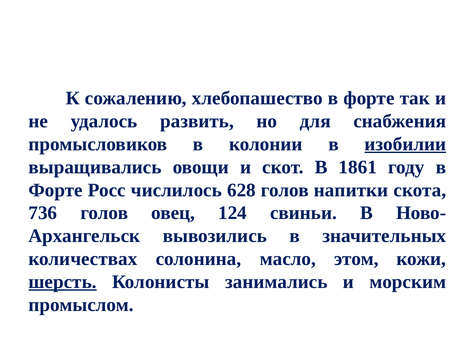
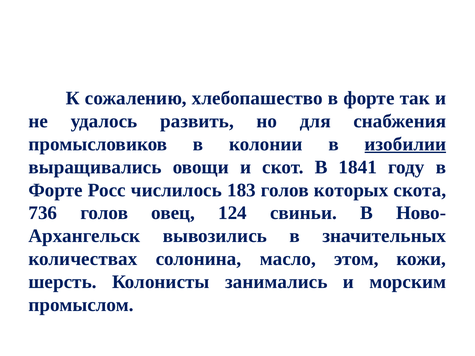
1861: 1861 -> 1841 (358, 167)
628: 628 -> 183 (241, 190)
напитки: напитки -> которых (351, 190)
шерсть underline: present -> none (63, 282)
